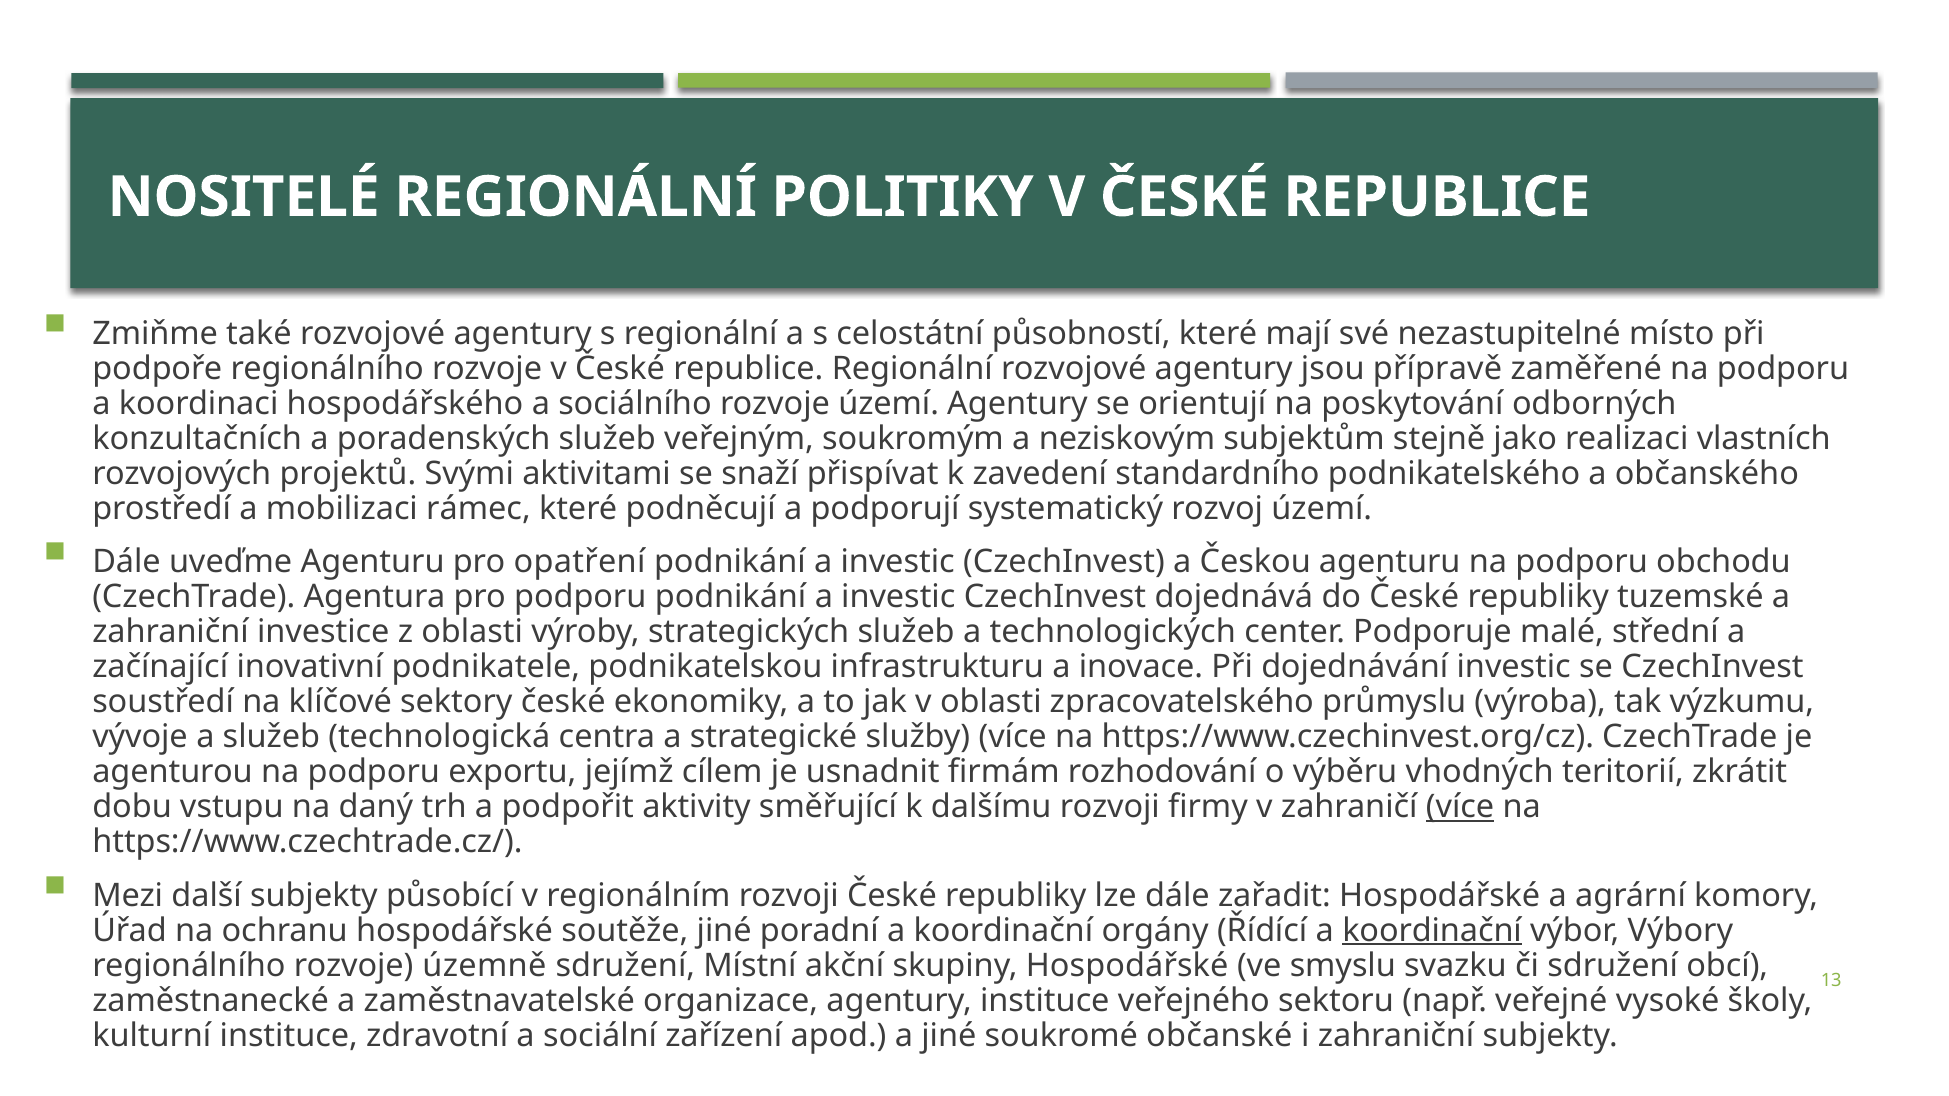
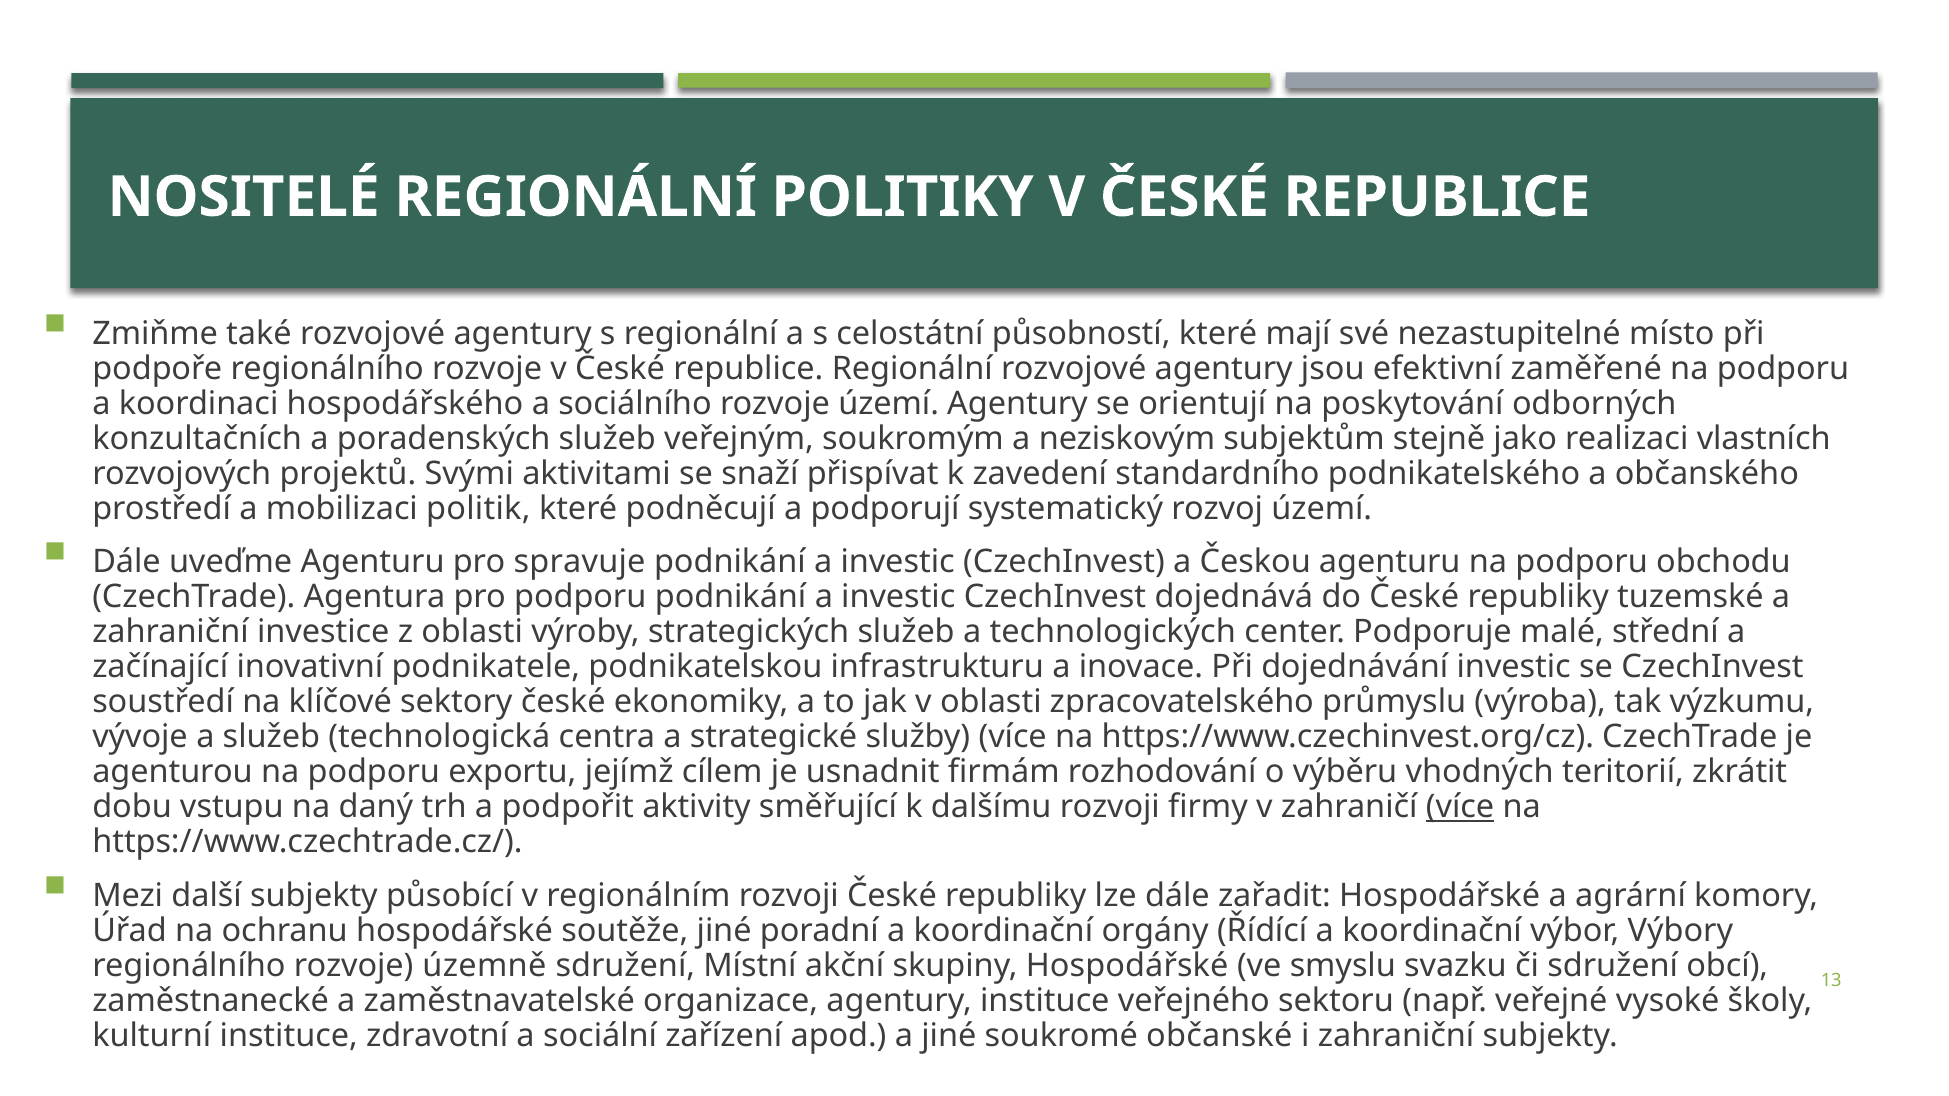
přípravě: přípravě -> efektivní (1438, 369)
rámec: rámec -> politik (478, 509)
opatření: opatření -> spravuje (580, 562)
koordinační underline: present -> none (1432, 931)
